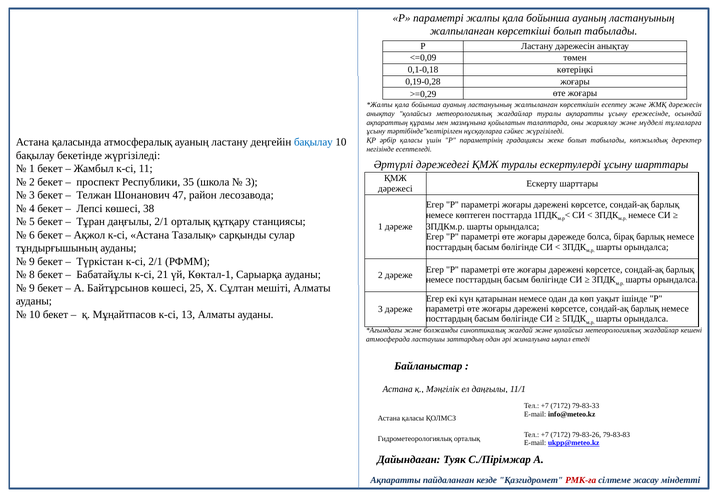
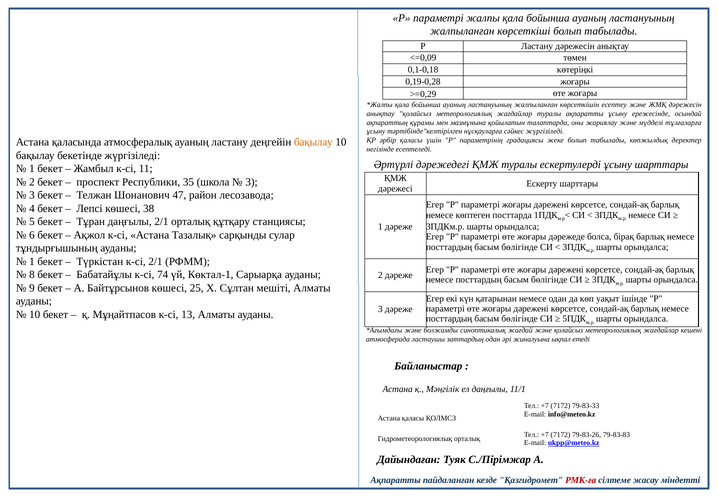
бақылау colour: blue -> orange (313, 142)
9: 9 -> 1 (32, 262)
21: 21 -> 74 (163, 275)
